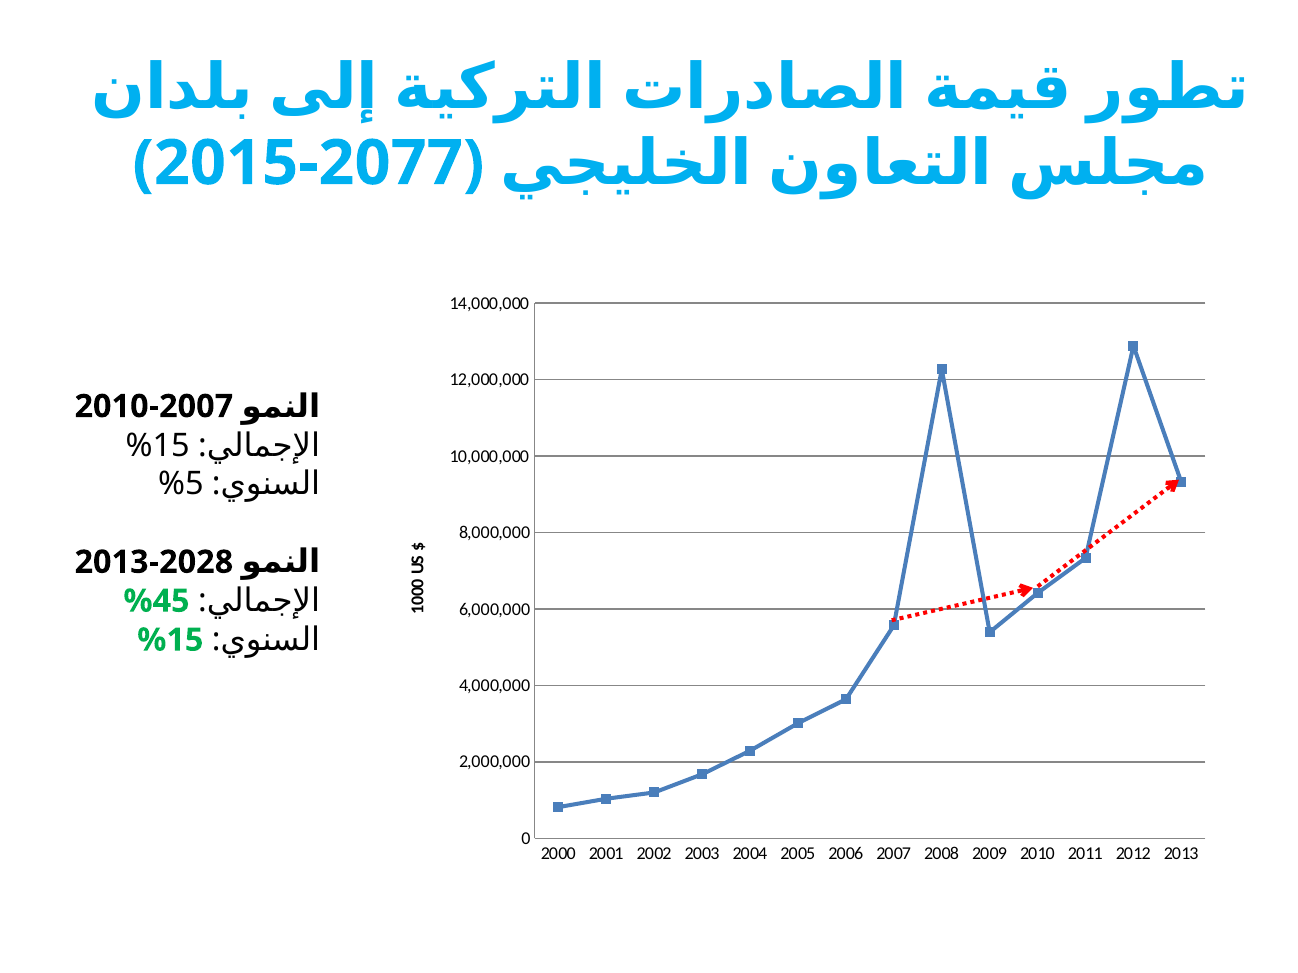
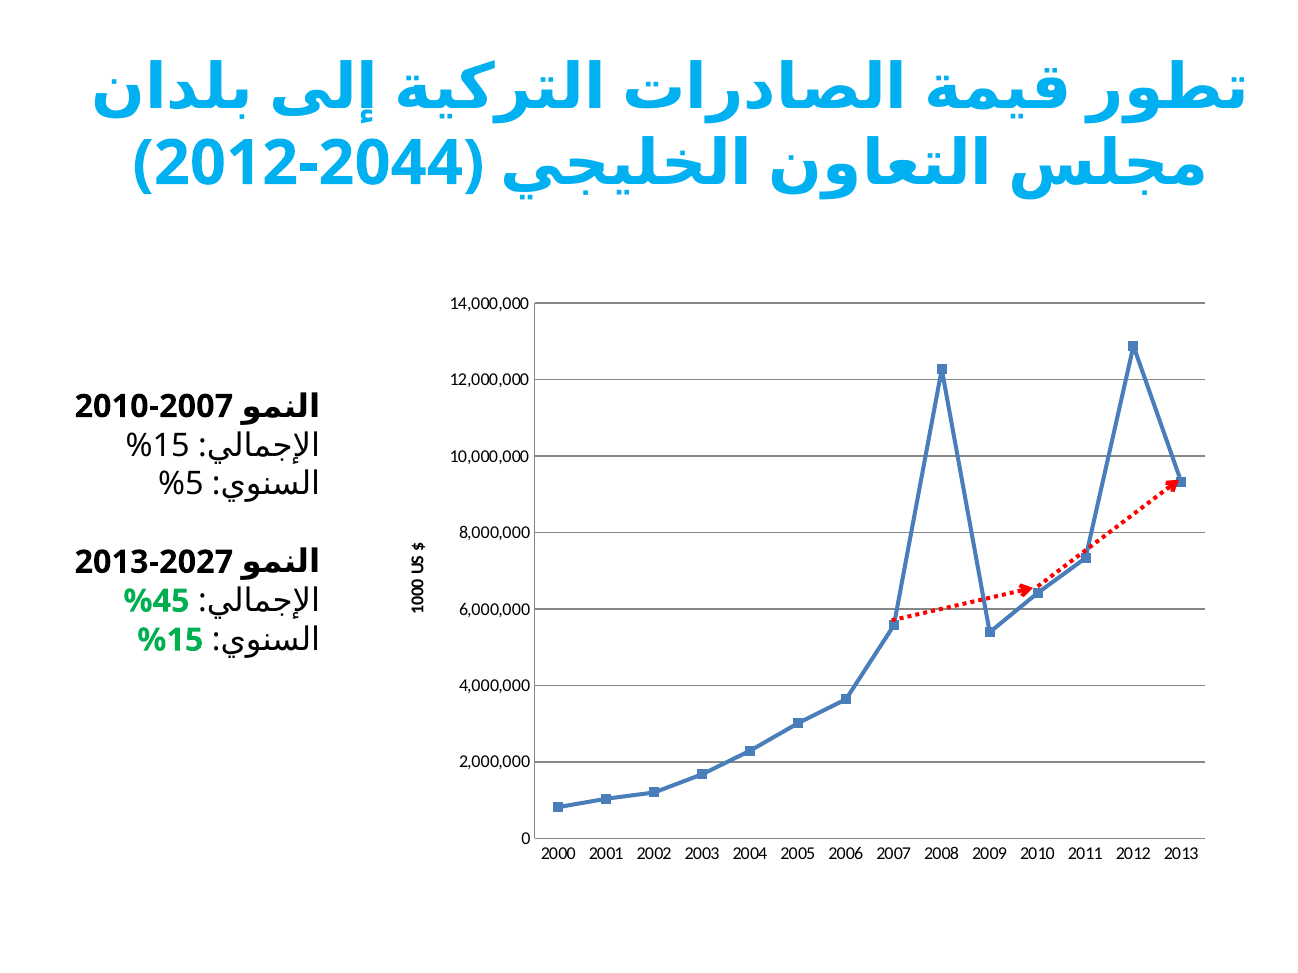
2015: 2015 -> 2012 (226, 163)
2077: 2077 -> 2044 (391, 163)
2028: 2028 -> 2027 (196, 562)
